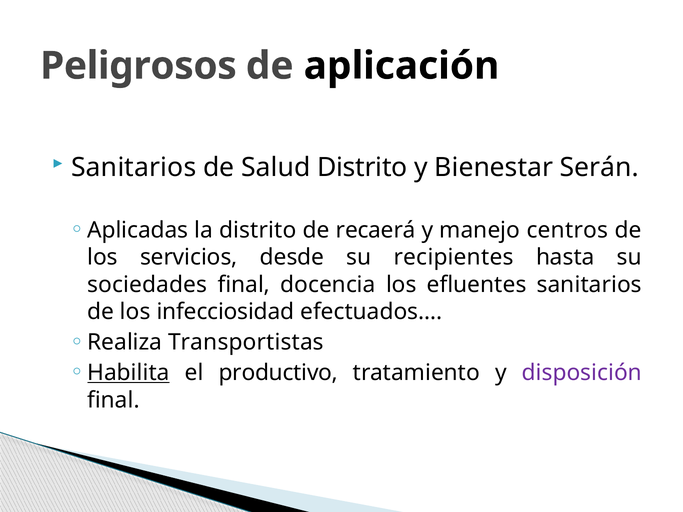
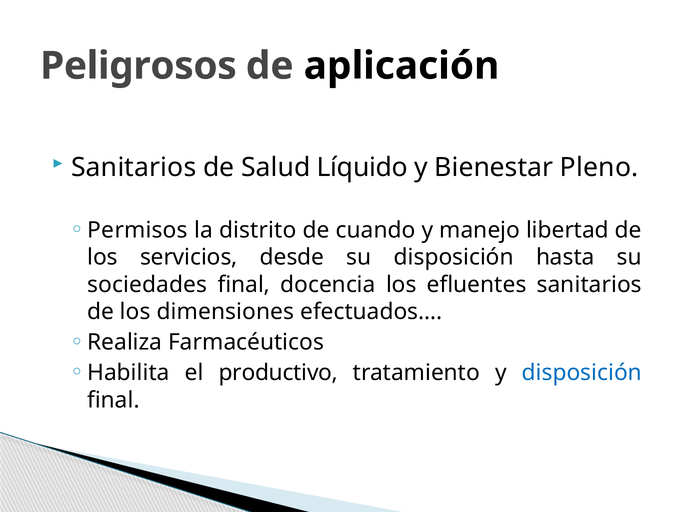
Salud Distrito: Distrito -> Líquido (362, 167)
Serán: Serán -> Pleno (599, 167)
Aplicadas: Aplicadas -> Permisos (138, 230)
recaerá: recaerá -> cuando (376, 230)
centros: centros -> libertad (567, 230)
su recipientes: recipientes -> disposición (454, 257)
infecciosidad: infecciosidad -> dimensiones (225, 312)
Transportistas: Transportistas -> Farmacéuticos (246, 342)
Habilita underline: present -> none (128, 373)
disposición colour: purple -> blue (582, 373)
